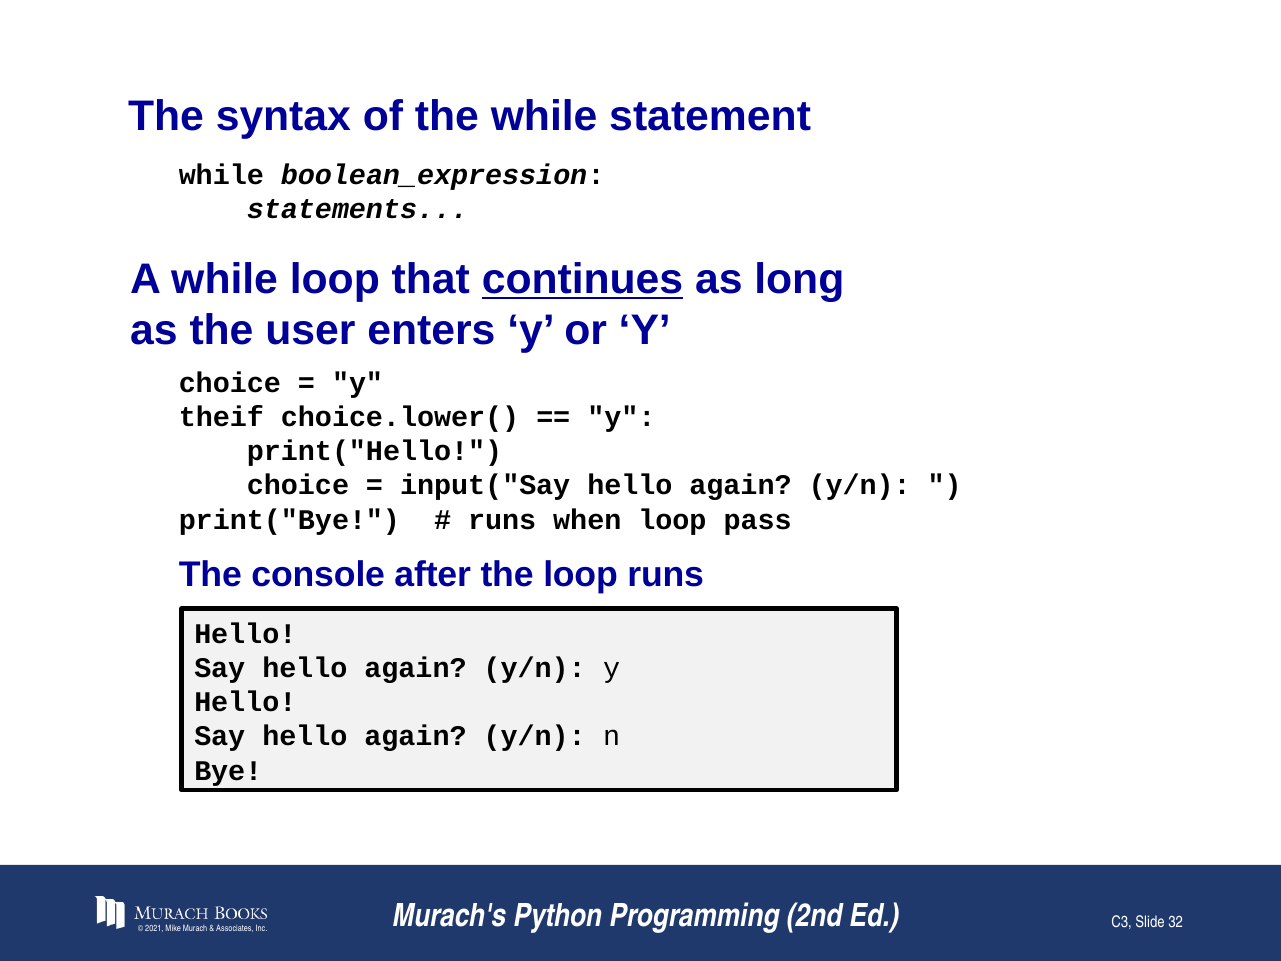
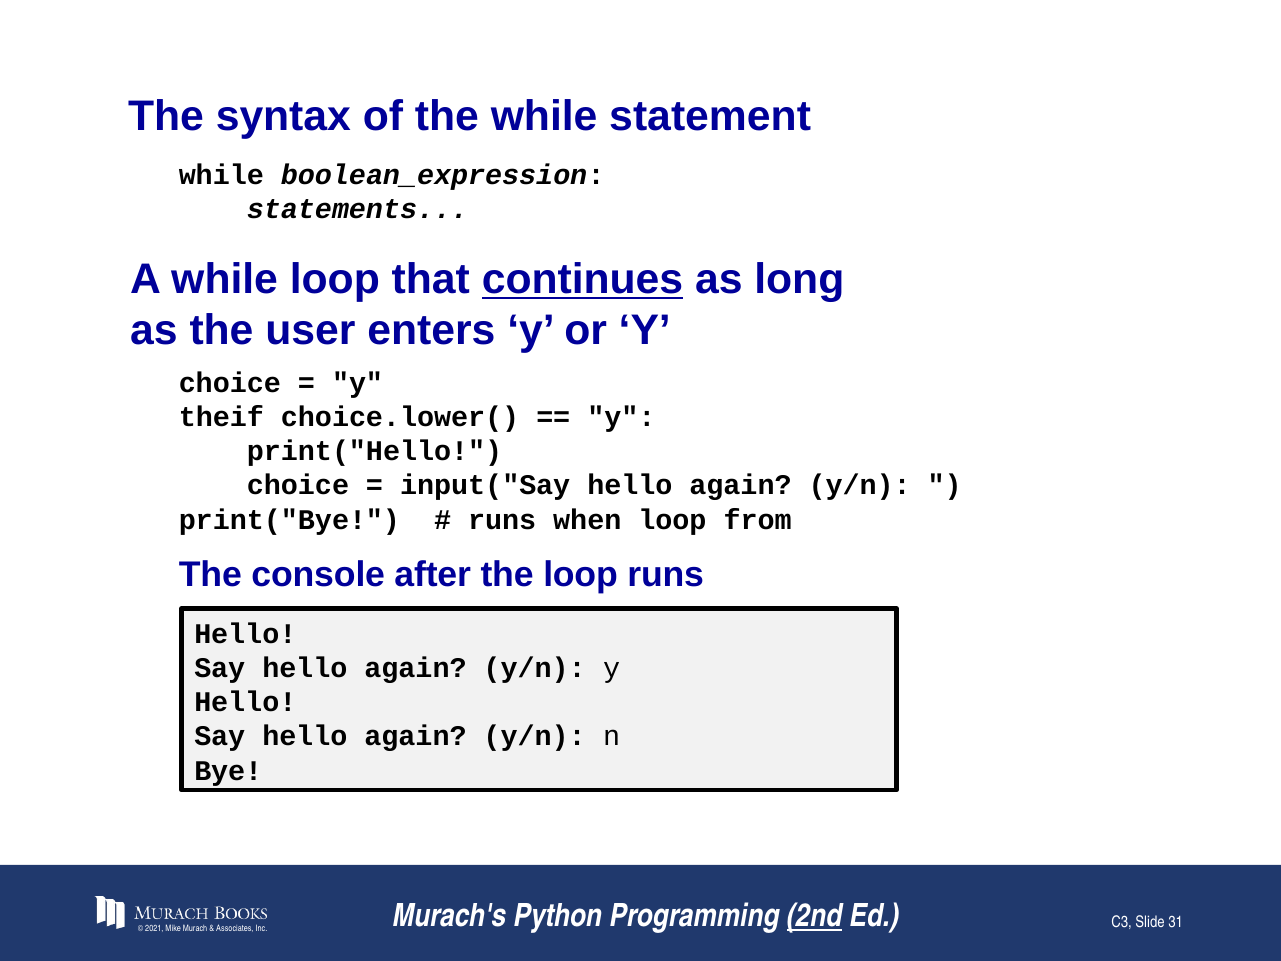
pass: pass -> from (758, 520)
2nd underline: none -> present (814, 916)
32: 32 -> 31 (1176, 922)
